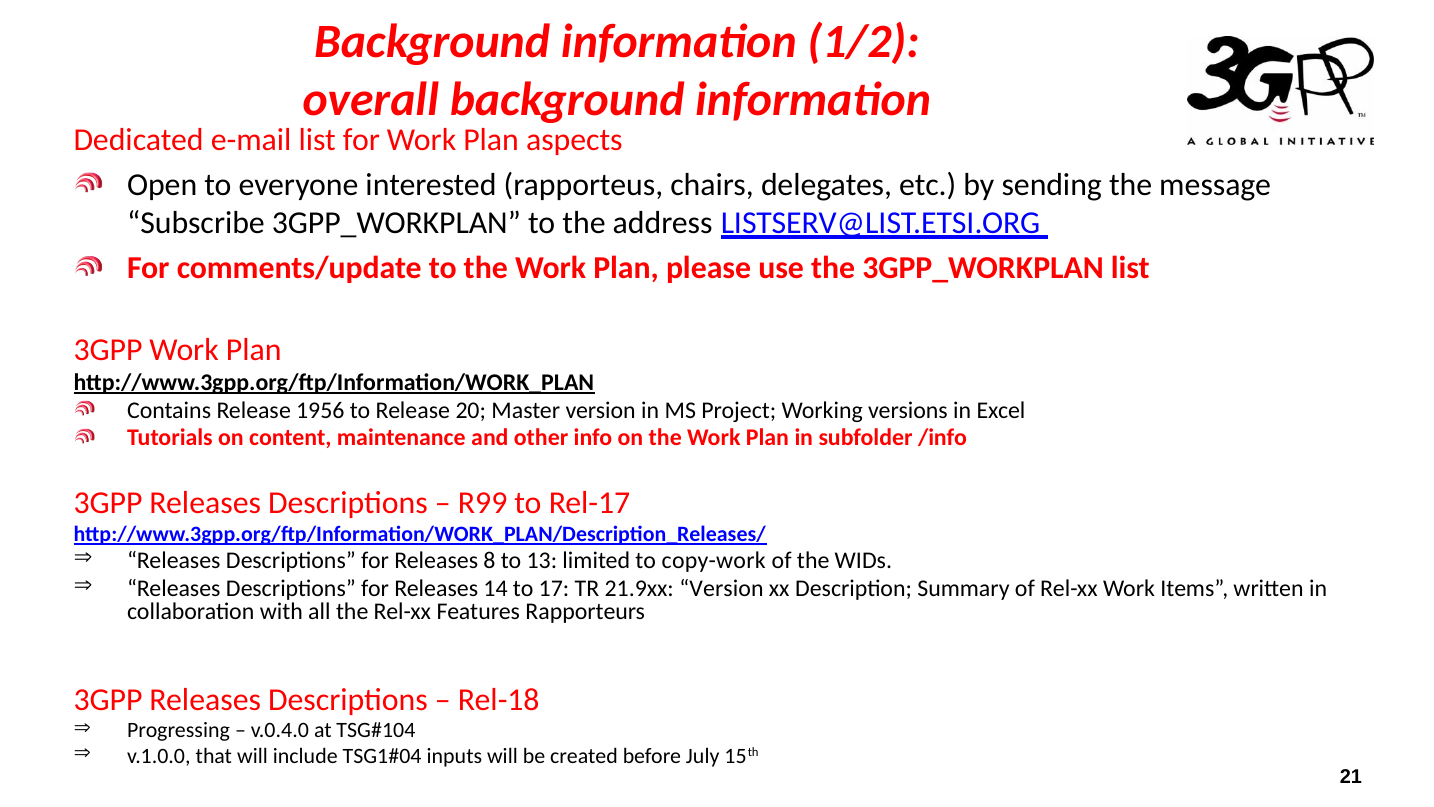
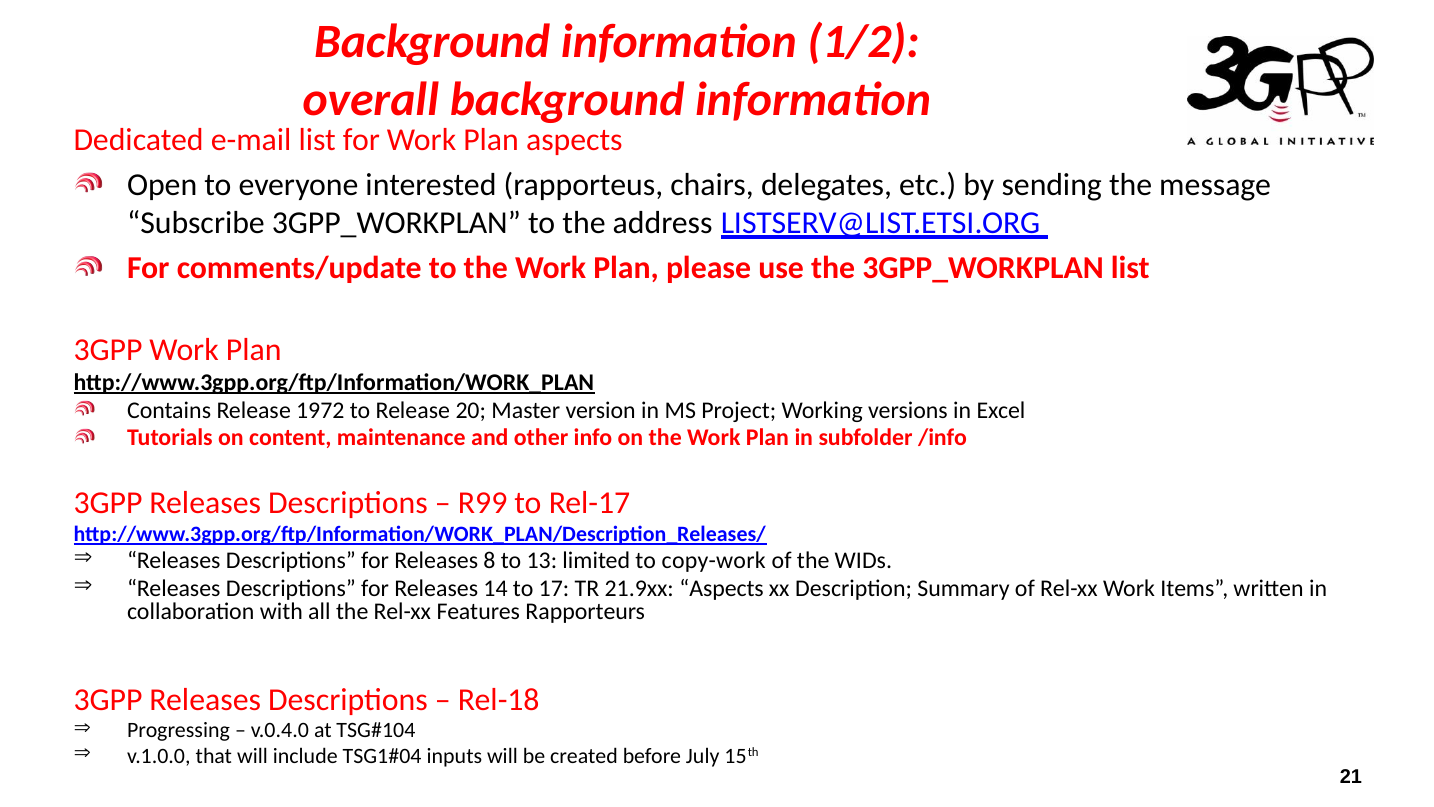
1956: 1956 -> 1972 (320, 410)
21.9xx Version: Version -> Aspects (722, 589)
